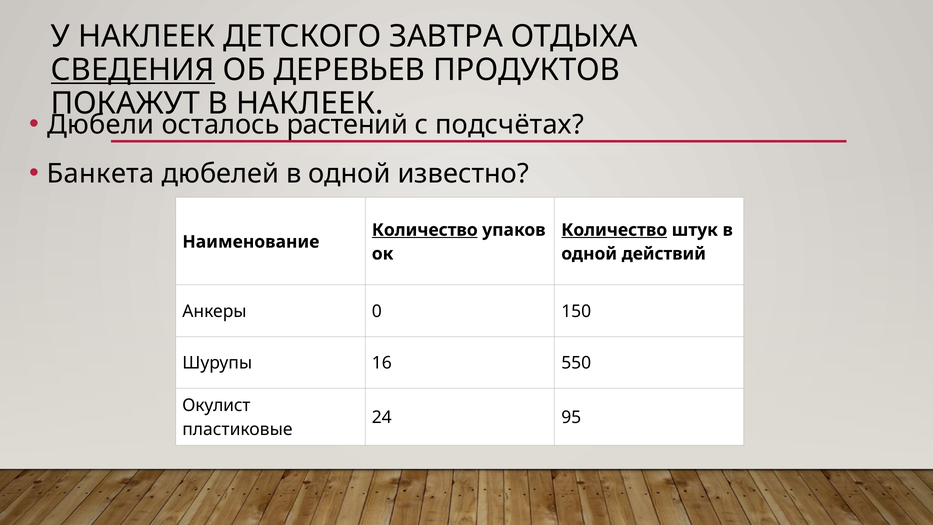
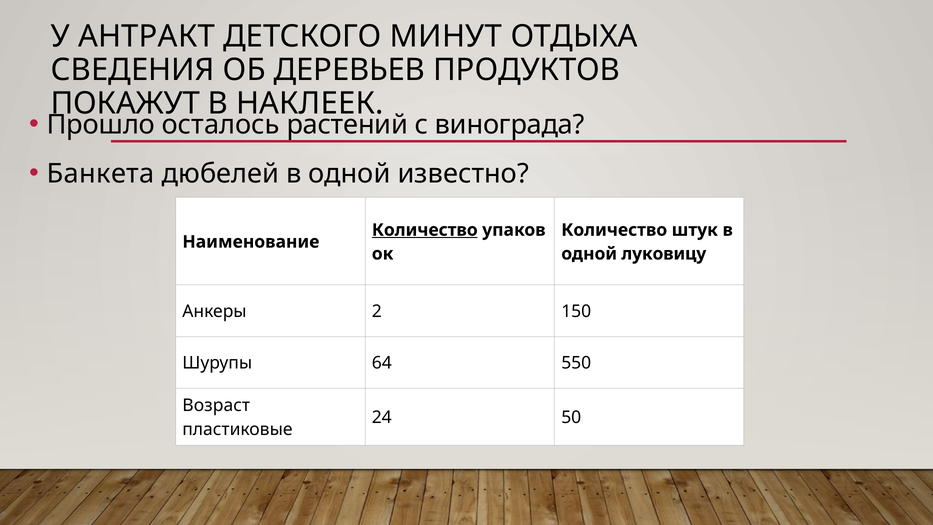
У НАКЛЕЕК: НАКЛЕЕК -> АНТРАКТ (147, 36)
ЗАВТРА: ЗАВТРА -> МИНУТ (446, 36)
СВЕДЕНИЯ underline: present -> none (133, 70)
Дюбели: Дюбели -> Прошло (101, 125)
подсчётах: подсчётах -> винограда (510, 125)
Количество underline: present -> none (614, 230)
действий: действий -> луковицу (664, 254)
0: 0 -> 2 (377, 311)
16: 16 -> 64 (382, 363)
Окулист: Окулист -> Возраст (216, 405)
95: 95 -> 50 (571, 417)
